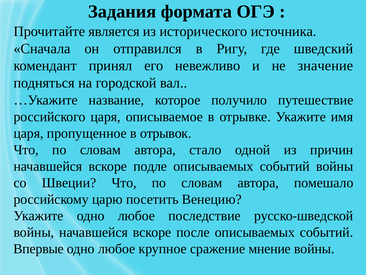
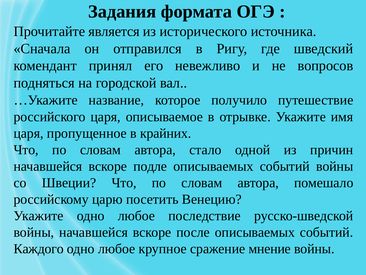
значение: значение -> вопросов (325, 66)
отрывок: отрывок -> крайних (166, 133)
Впервые: Впервые -> Каждого (39, 248)
